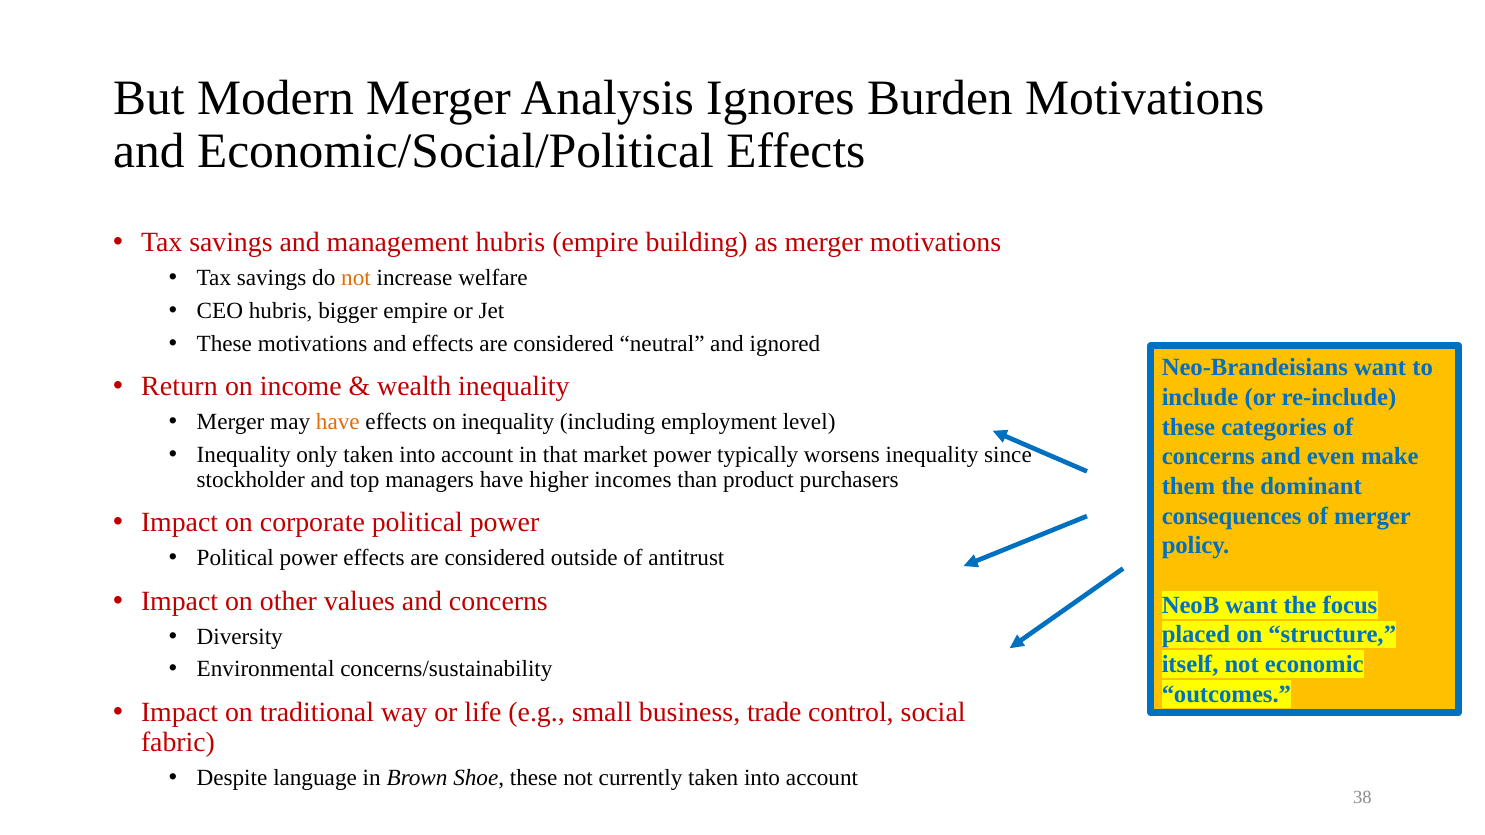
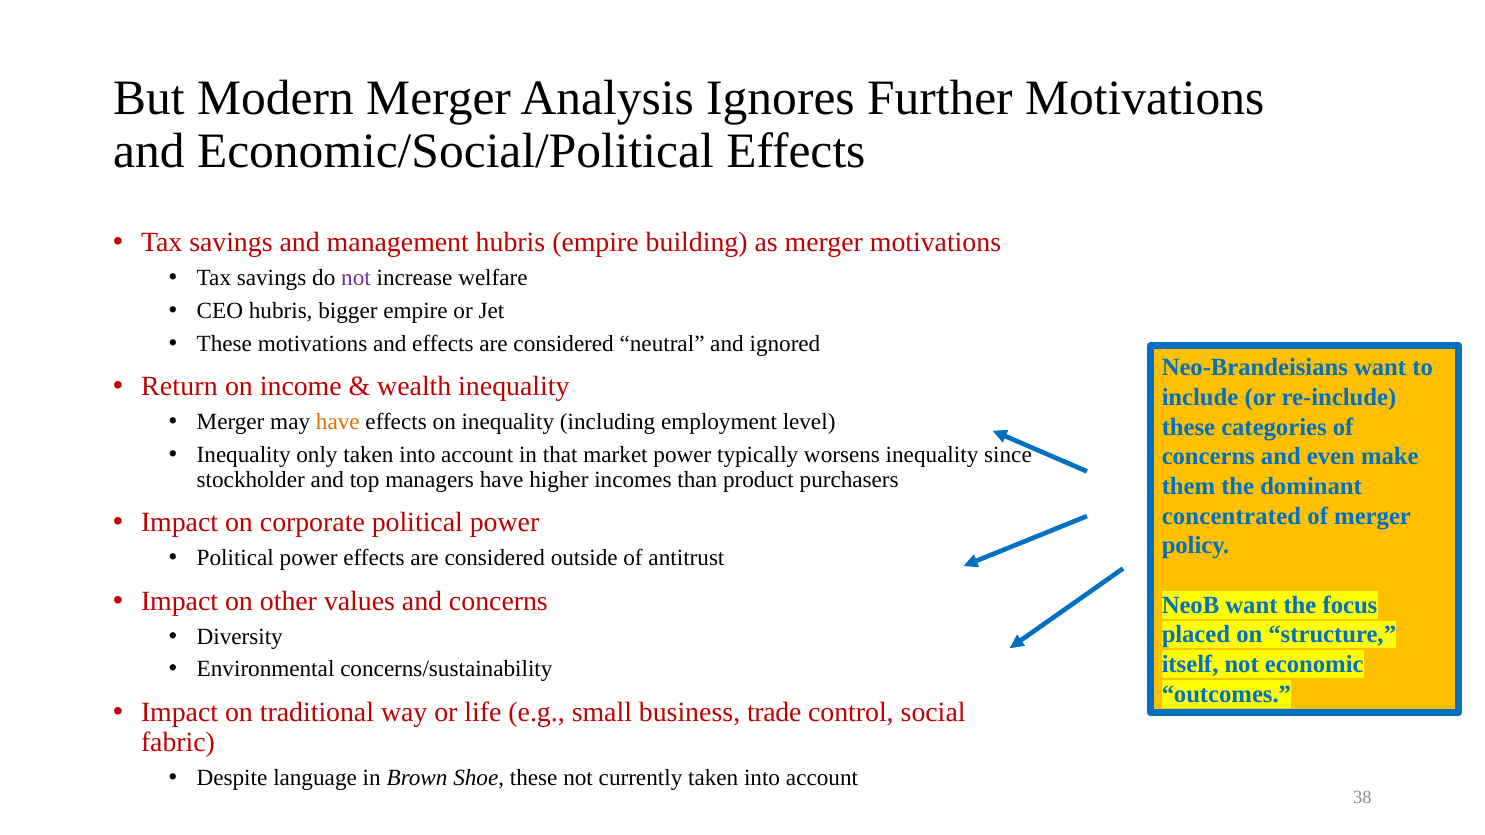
Burden: Burden -> Further (940, 98)
not colour: orange -> purple (356, 278)
consequences: consequences -> concentrated (1231, 516)
